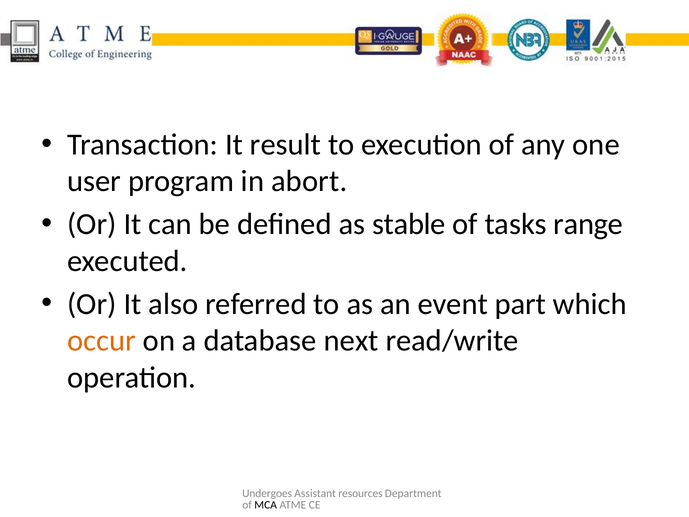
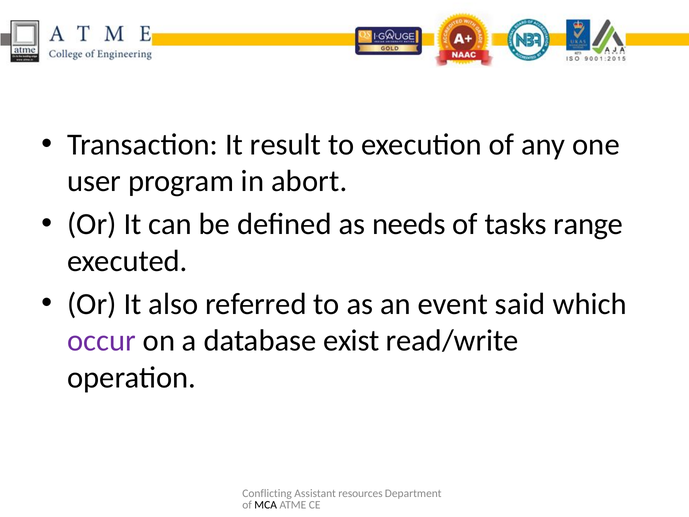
stable: stable -> needs (409, 224)
part: part -> said (520, 304)
occur colour: orange -> purple (102, 341)
next: next -> exist (351, 341)
Undergoes: Undergoes -> Conflicting (267, 493)
